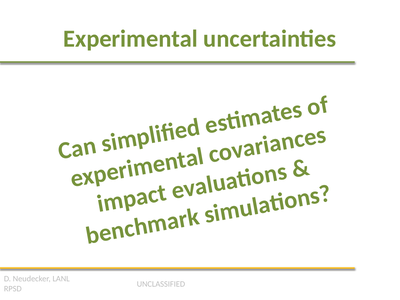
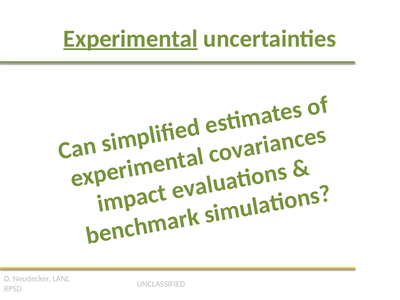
Experimental underline: none -> present (131, 39)
